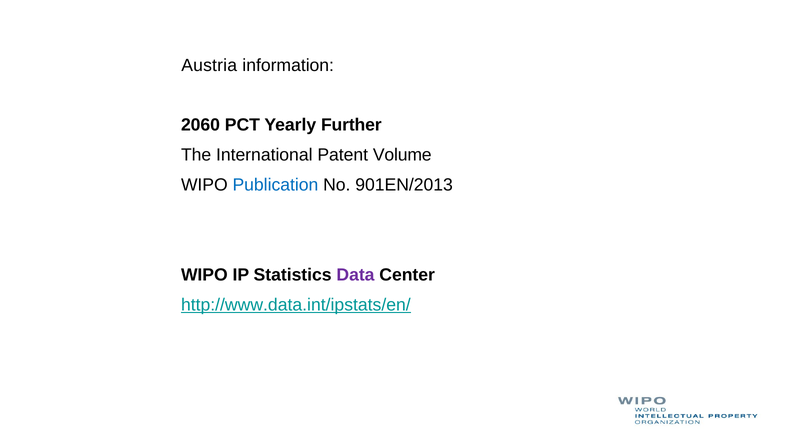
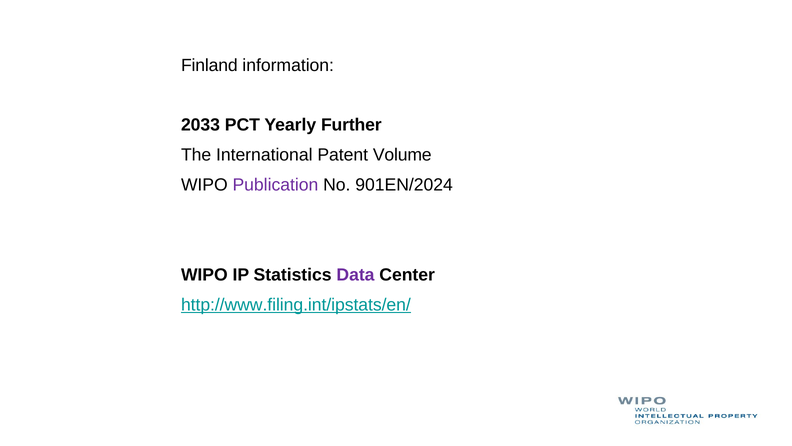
Austria: Austria -> Finland (209, 65)
2060: 2060 -> 2033 (200, 125)
Publication colour: blue -> purple (275, 185)
901EN/2013: 901EN/2013 -> 901EN/2024 (404, 185)
http://www.data.int/ipstats/en/: http://www.data.int/ipstats/en/ -> http://www.filing.int/ipstats/en/ (296, 304)
